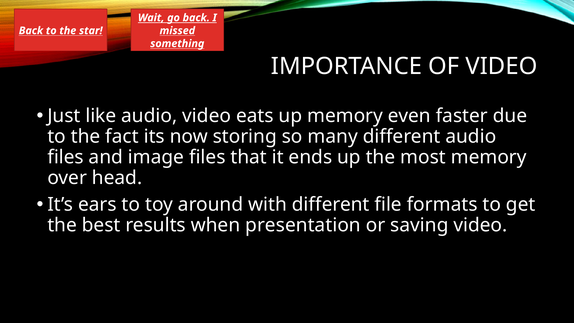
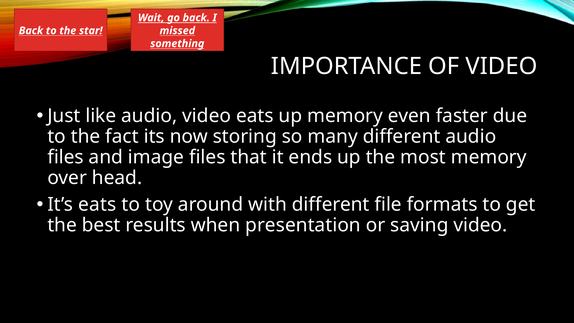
It’s ears: ears -> eats (97, 204)
